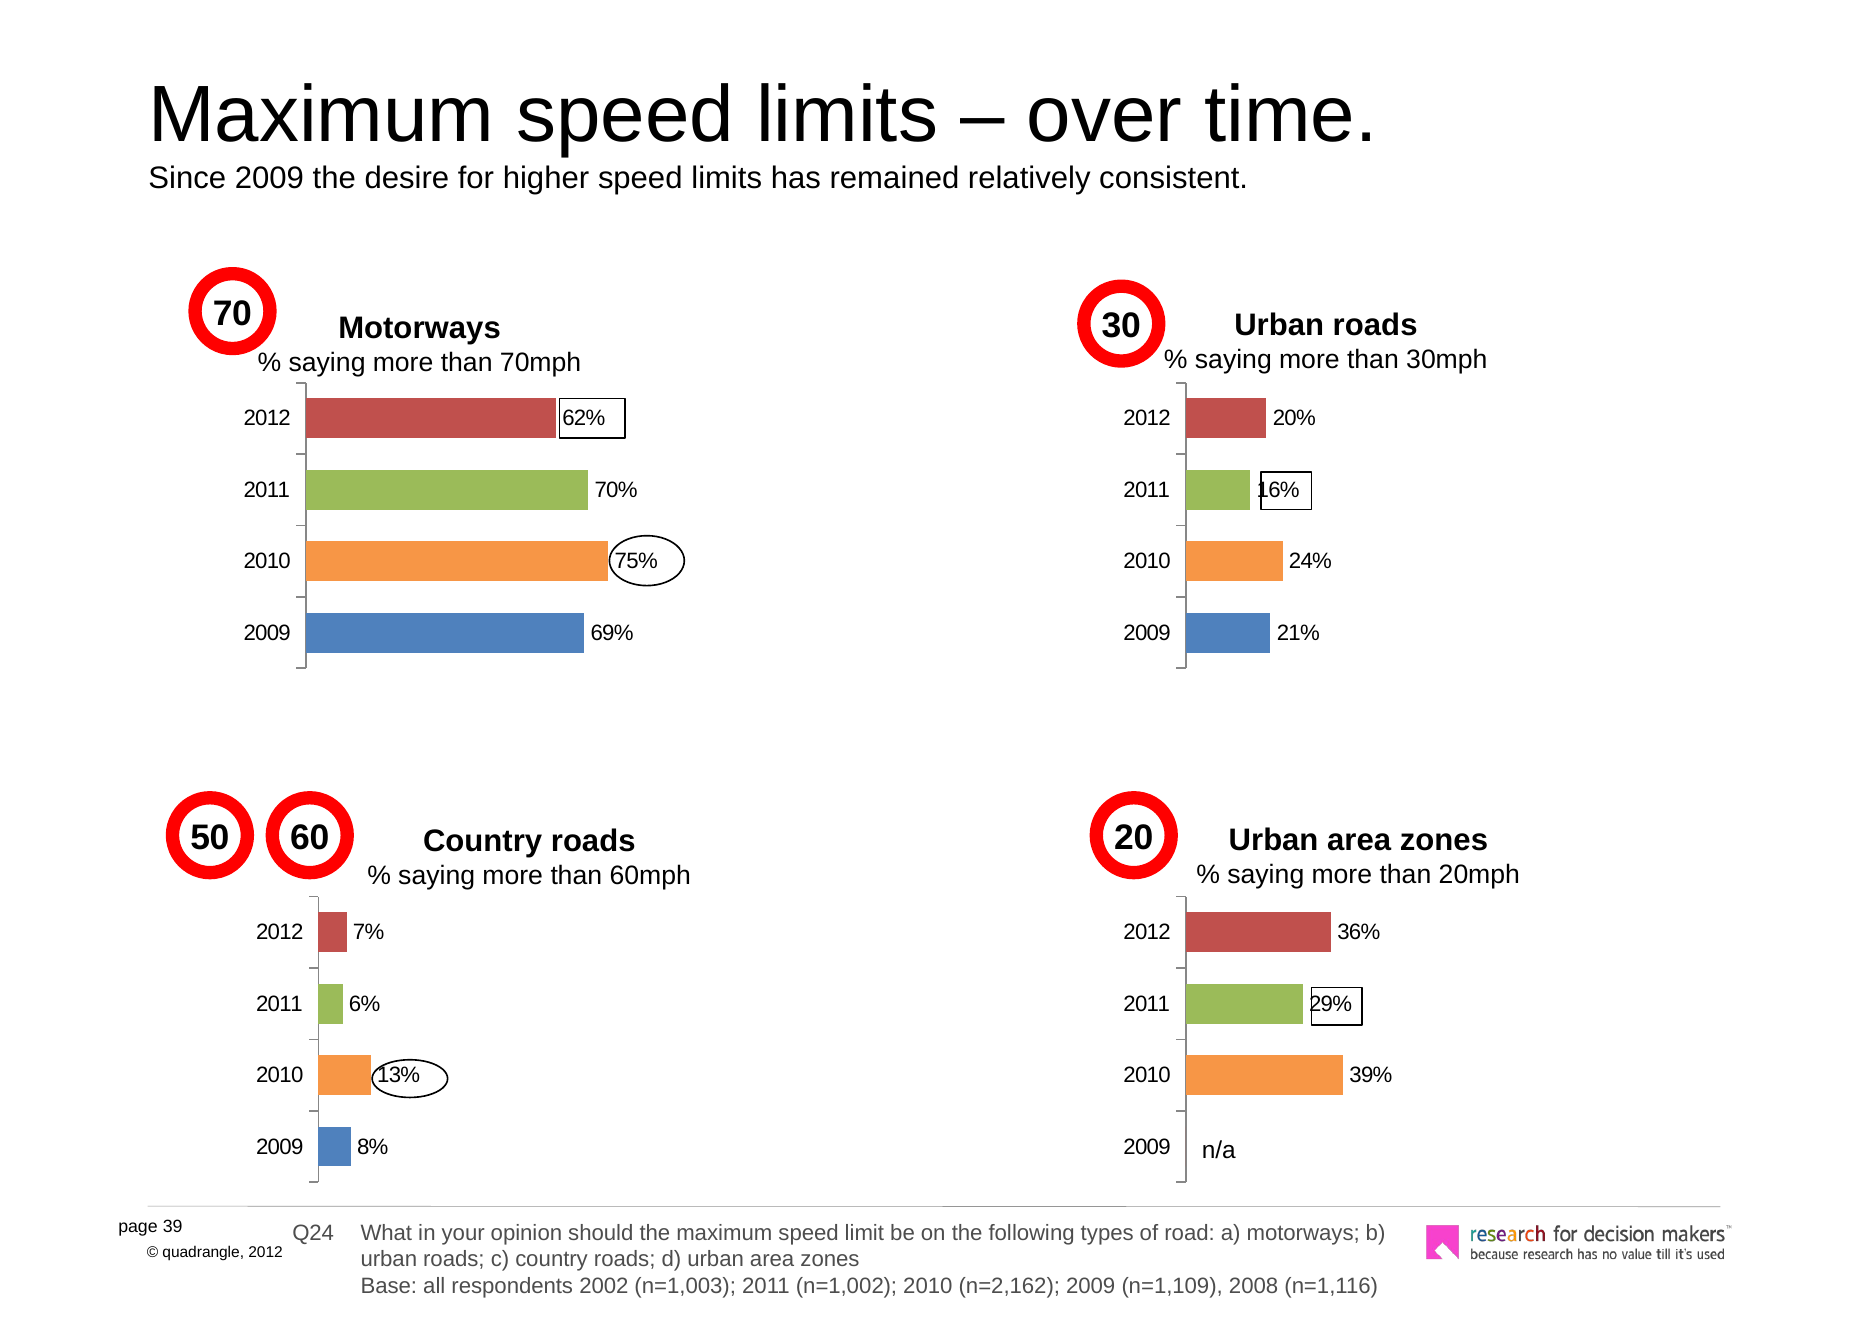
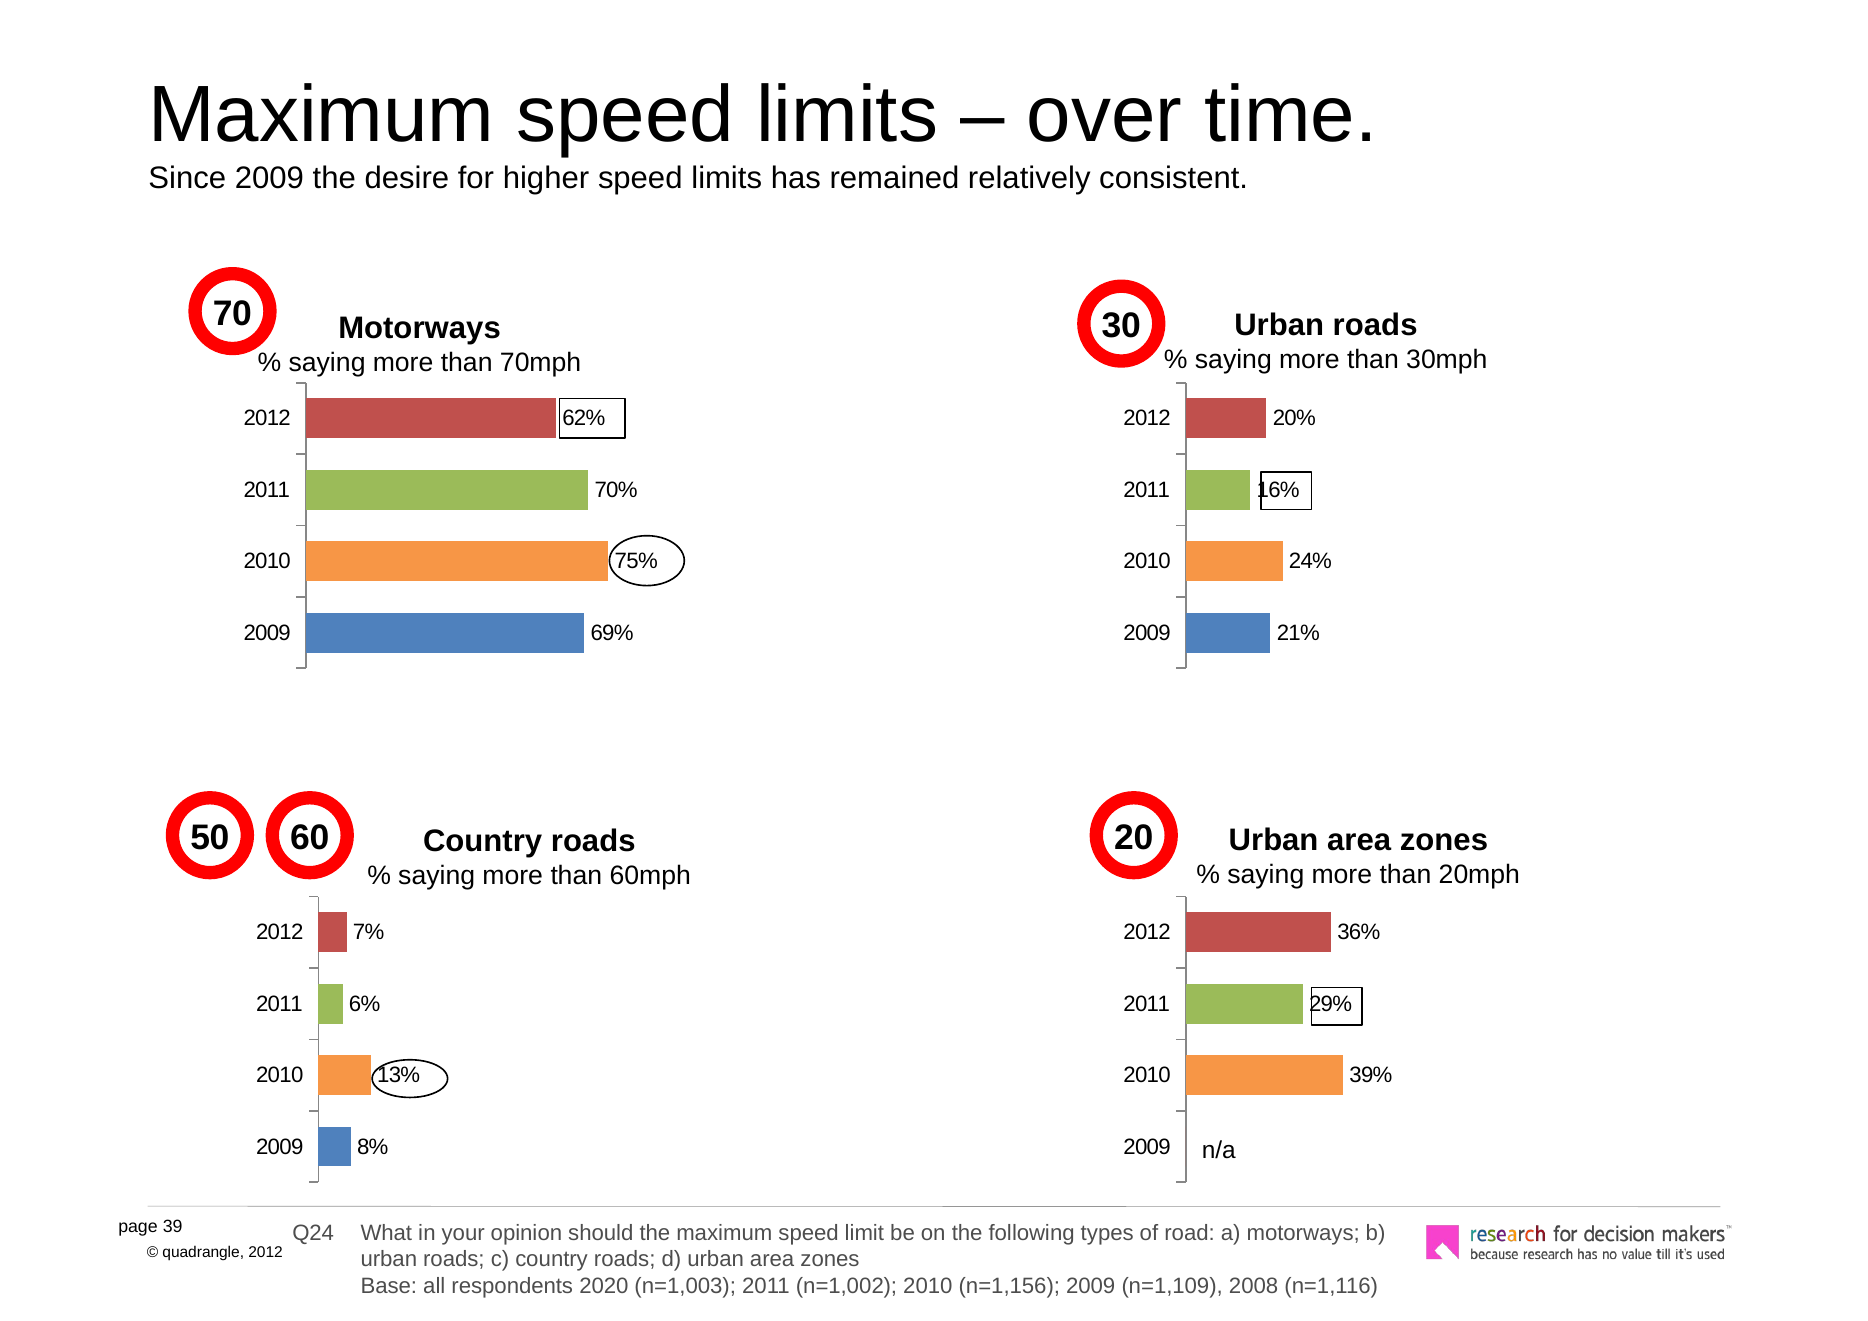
2002: 2002 -> 2020 (604, 1287)
n=2,162: n=2,162 -> n=1,156 (1009, 1287)
